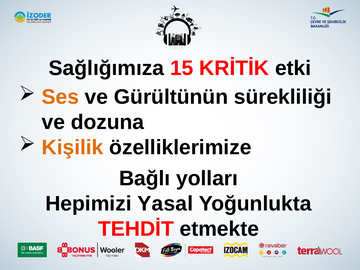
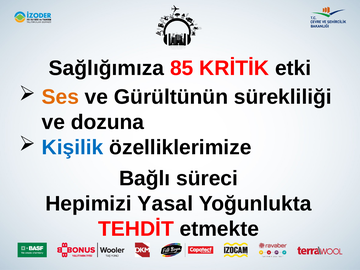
15: 15 -> 85 (182, 68)
Kişilik colour: orange -> blue (73, 147)
yolları: yolları -> süreci (207, 178)
